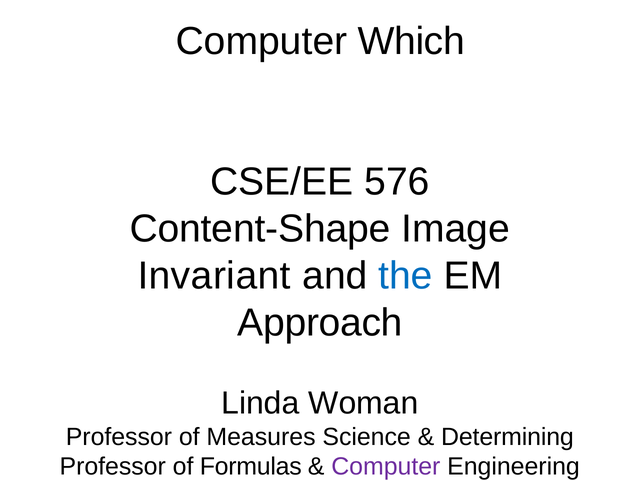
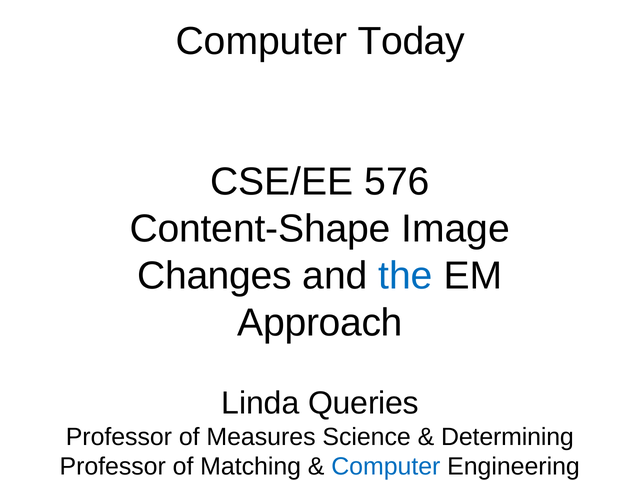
Which: Which -> Today (411, 41)
Invariant: Invariant -> Changes (215, 276)
Woman: Woman -> Queries (364, 403)
Formulas: Formulas -> Matching (251, 467)
Computer colour: purple -> blue (386, 467)
